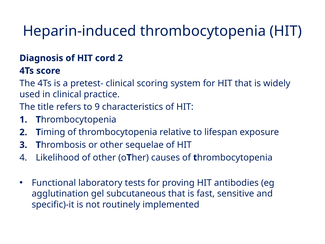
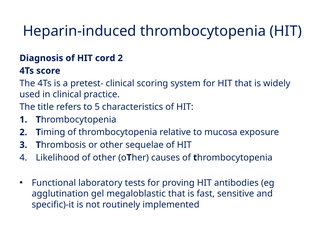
9: 9 -> 5 (97, 107)
lifespan: lifespan -> mucosa (221, 132)
subcutaneous: subcutaneous -> megaloblastic (136, 194)
